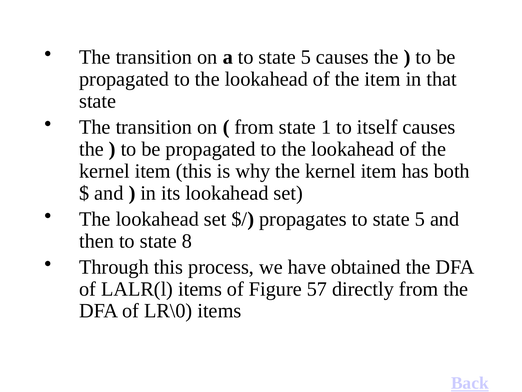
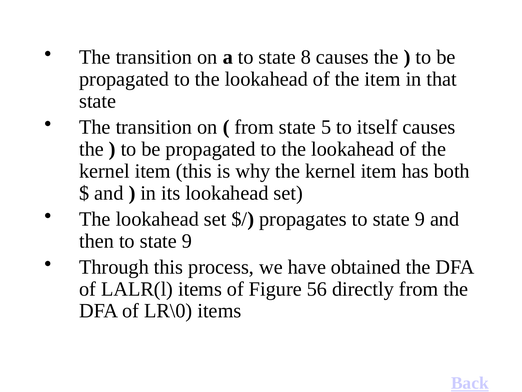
a to state 5: 5 -> 8 (306, 57)
1: 1 -> 5 (326, 127)
propagates to state 5: 5 -> 9 (420, 219)
then to state 8: 8 -> 9 (187, 241)
57: 57 -> 56 (317, 289)
